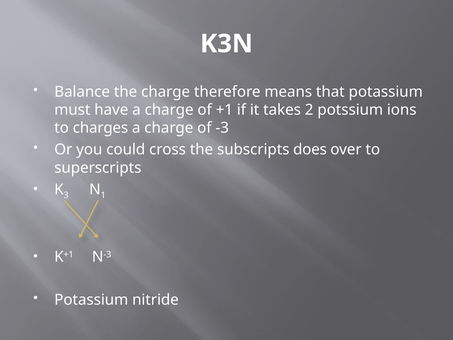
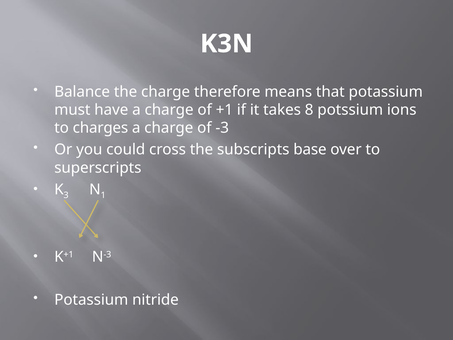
2: 2 -> 8 (309, 110)
does: does -> base (310, 150)
